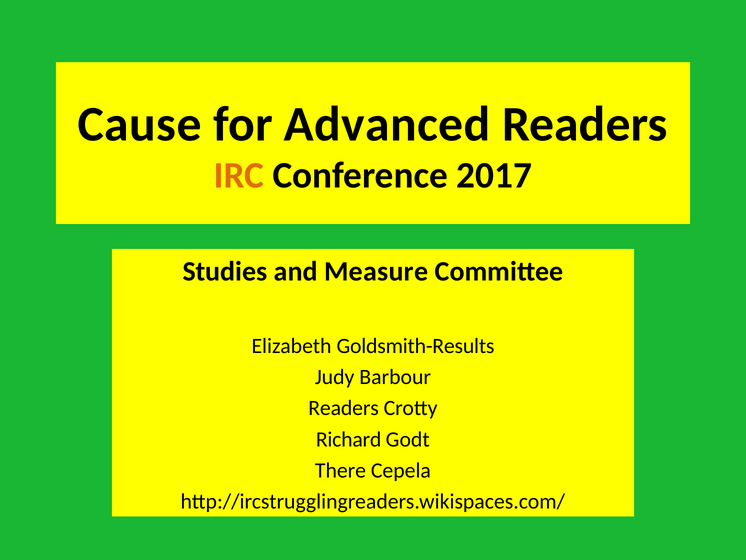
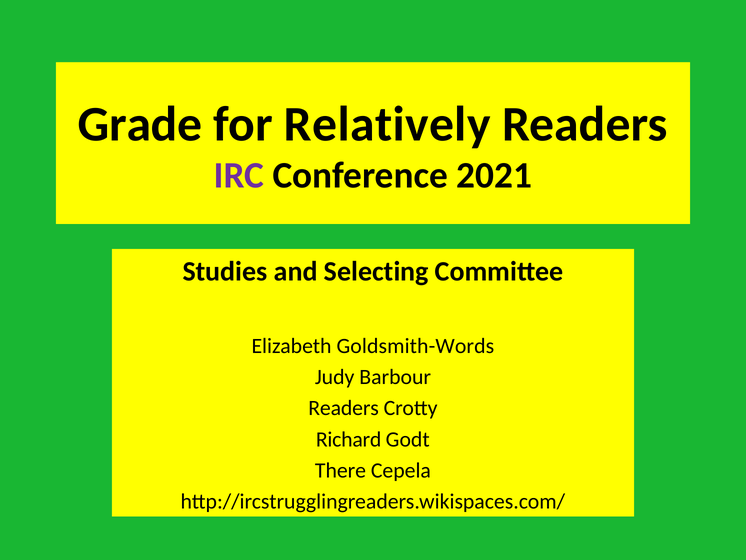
Cause: Cause -> Grade (140, 124)
Advanced: Advanced -> Relatively (387, 124)
IRC colour: orange -> purple (239, 175)
2017: 2017 -> 2021 (494, 175)
Measure: Measure -> Selecting (376, 271)
Goldsmith-Results: Goldsmith-Results -> Goldsmith-Words (415, 346)
